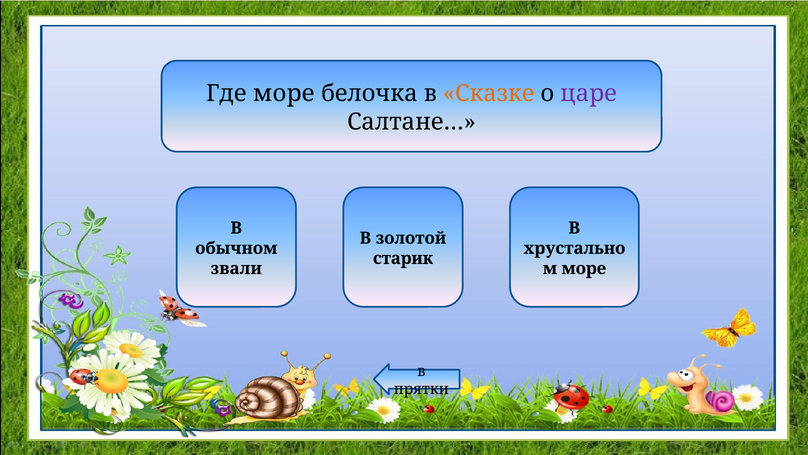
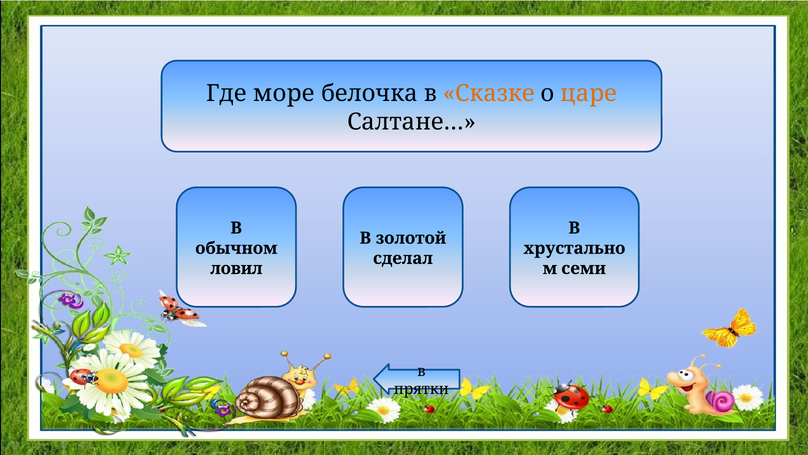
царе colour: purple -> orange (588, 93)
старик: старик -> сделал (403, 258)
звали: звали -> ловил (236, 268)
море: море -> семи (584, 268)
